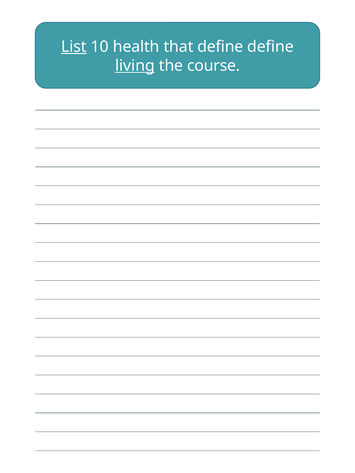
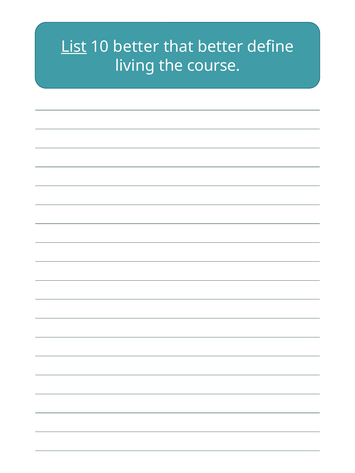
10 health: health -> better (136, 47)
that define: define -> better (220, 47)
living underline: present -> none (135, 66)
